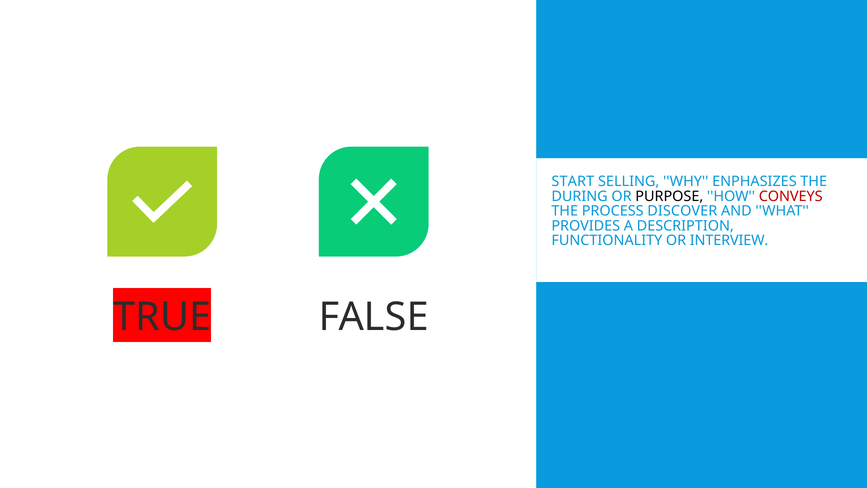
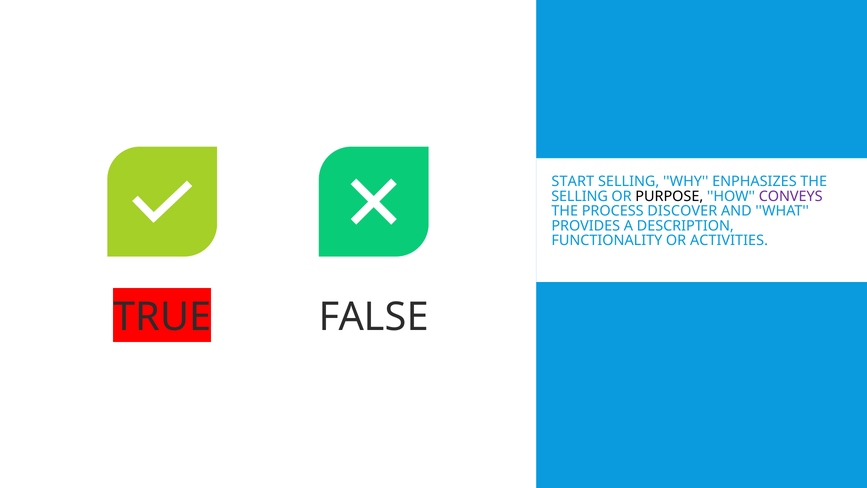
DURING: DURING -> SELLING (580, 196)
CONVEYS colour: red -> purple (791, 196)
INTERVIEW: INTERVIEW -> ACTIVITIES (729, 240)
